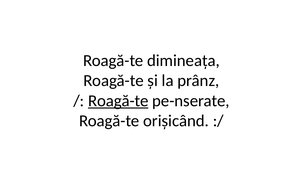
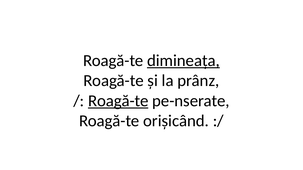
dimineața underline: none -> present (183, 61)
